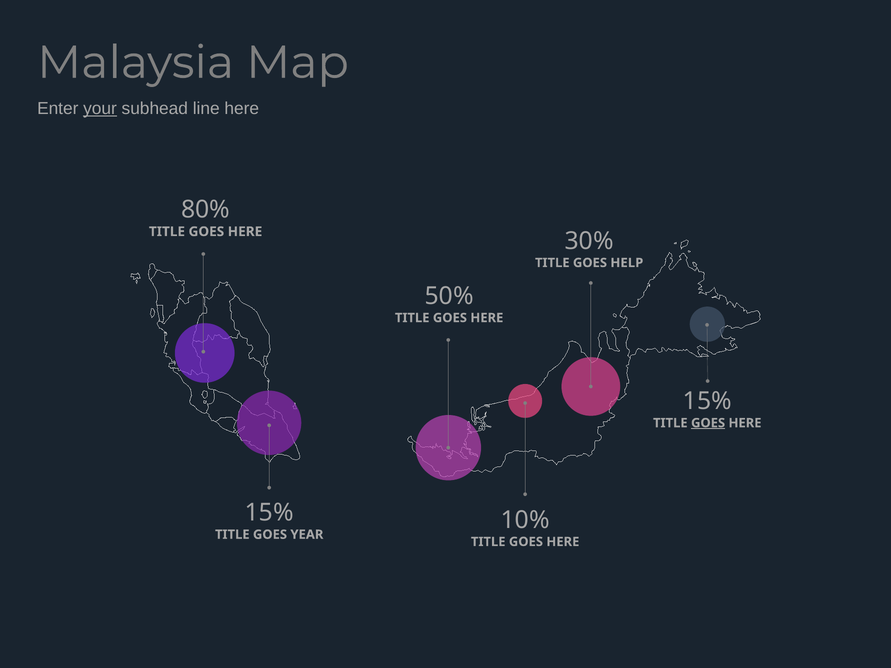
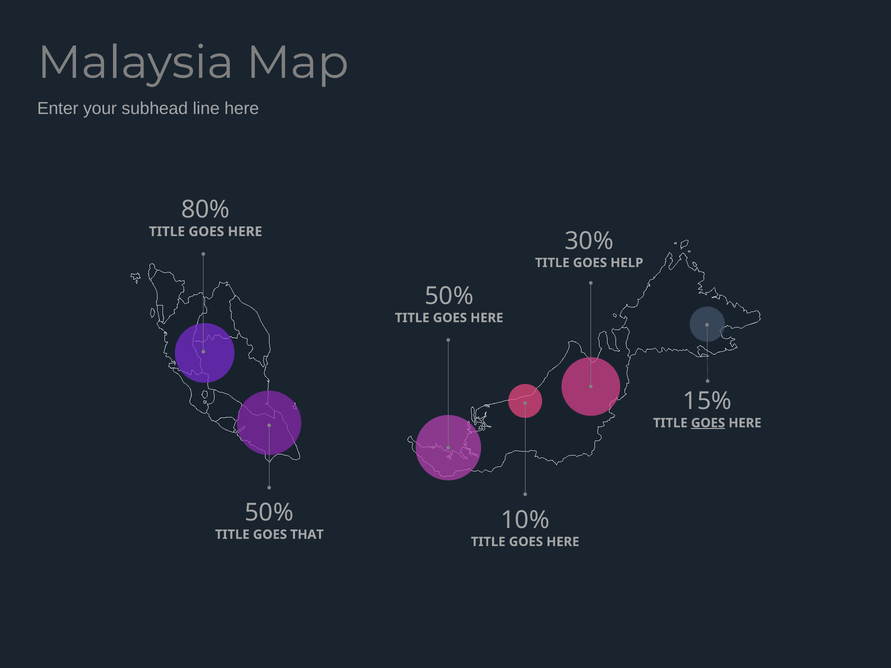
your underline: present -> none (100, 109)
15%: 15% -> 50% (269, 513)
YEAR: YEAR -> THAT (307, 535)
